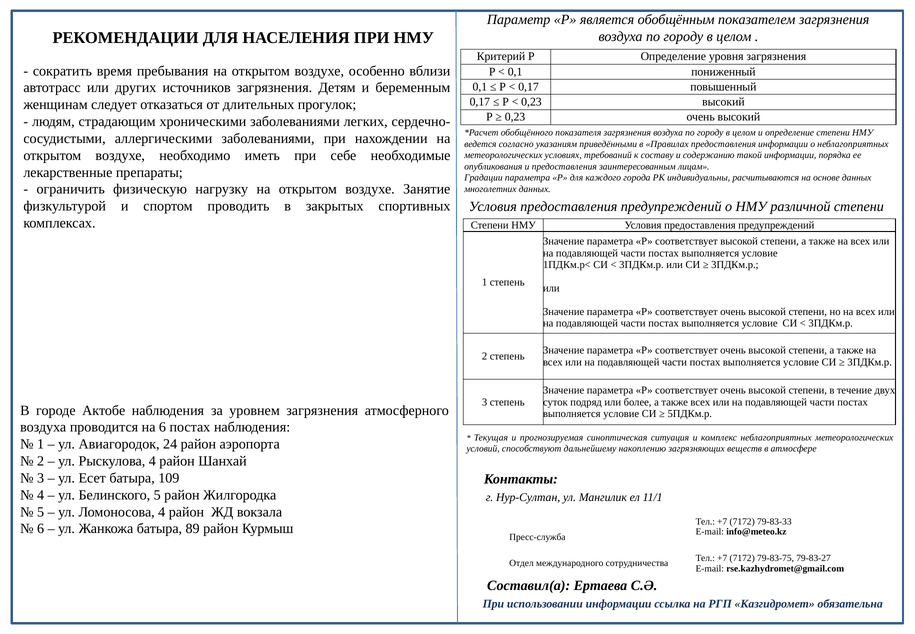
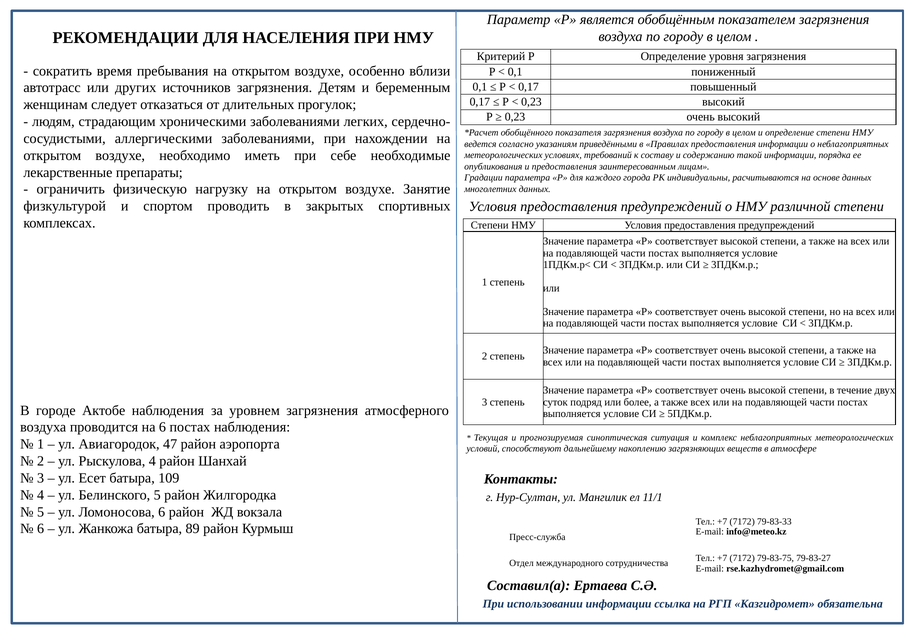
24: 24 -> 47 (170, 444)
Ломоносова 4: 4 -> 6 (162, 511)
